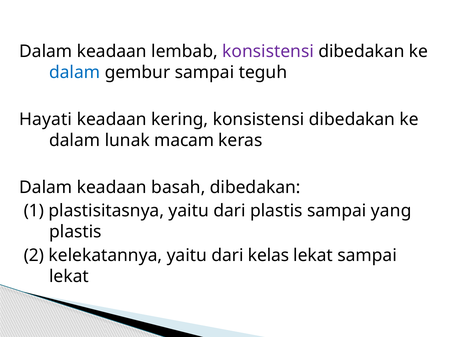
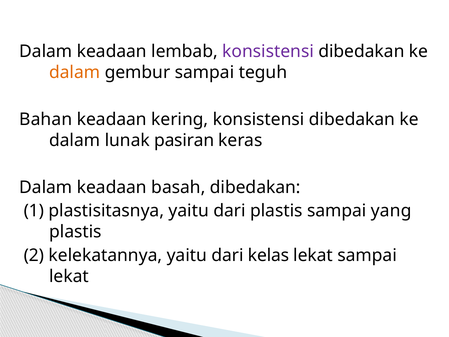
dalam colour: blue -> orange (75, 72)
Hayati: Hayati -> Bahan (46, 119)
macam: macam -> pasiran (184, 140)
